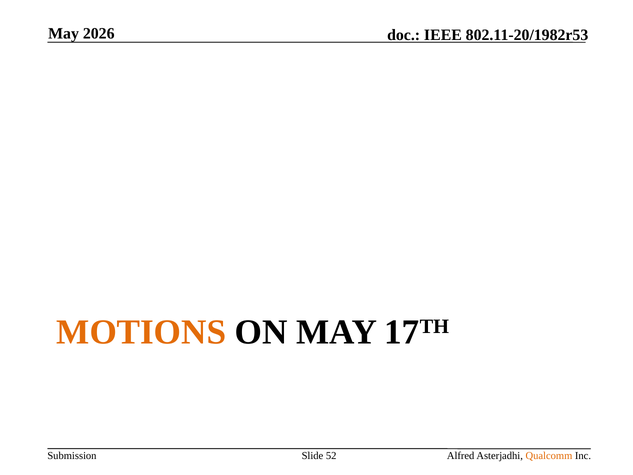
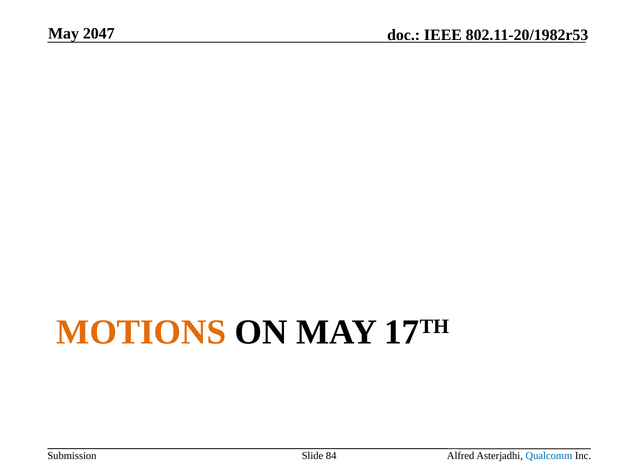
2026: 2026 -> 2047 (99, 34)
52: 52 -> 84 (331, 455)
Qualcomm colour: orange -> blue (549, 455)
